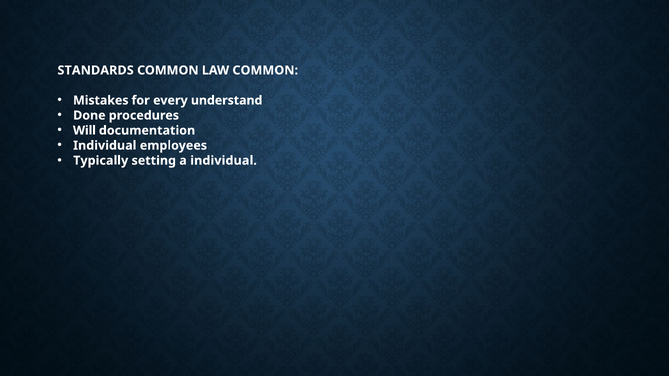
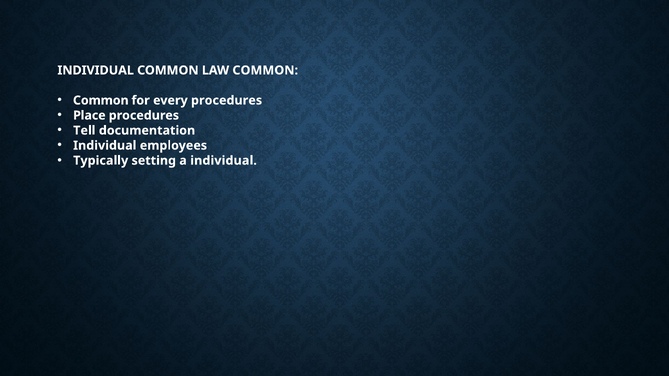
STANDARDS: STANDARDS -> INDIVIDUAL (96, 70)
Mistakes: Mistakes -> Common (101, 100)
every understand: understand -> procedures (227, 100)
Done: Done -> Place (89, 116)
Will: Will -> Tell (84, 131)
